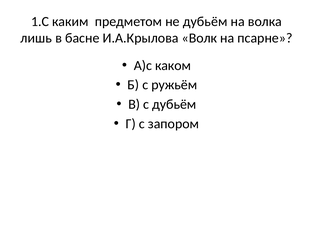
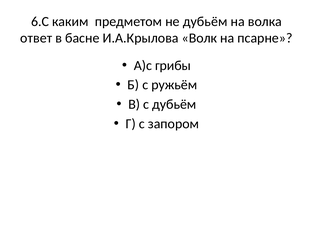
1.С: 1.С -> 6.С (40, 22)
лишь: лишь -> ответ (36, 38)
каком: каком -> грибы (173, 66)
